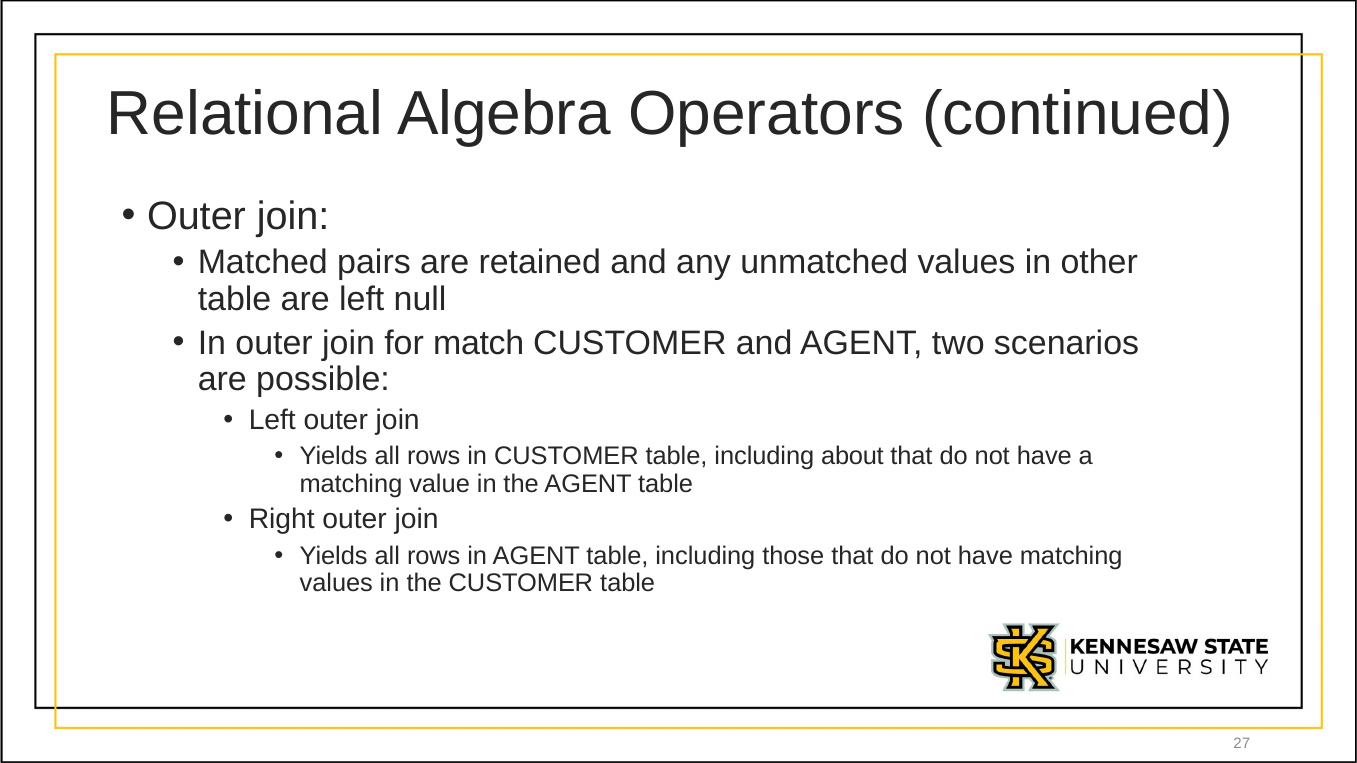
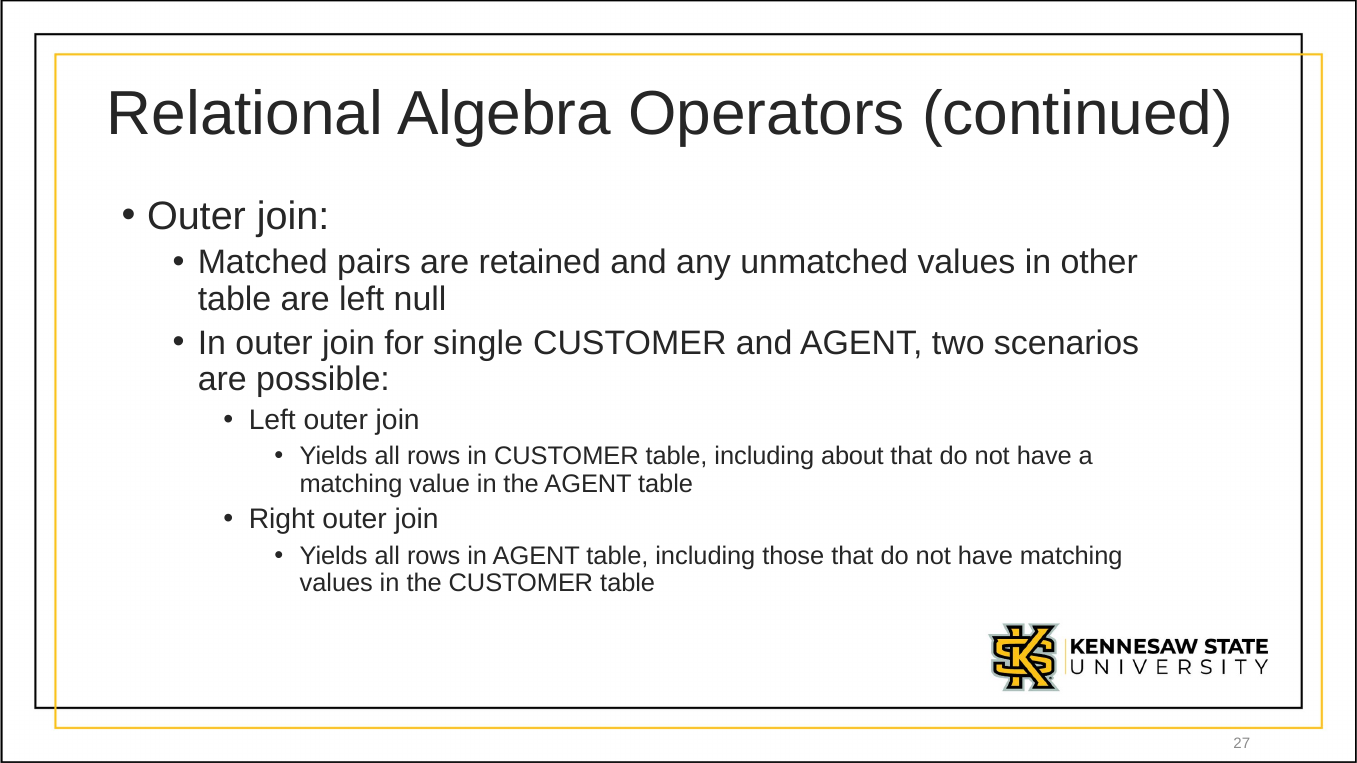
match: match -> single (478, 343)
